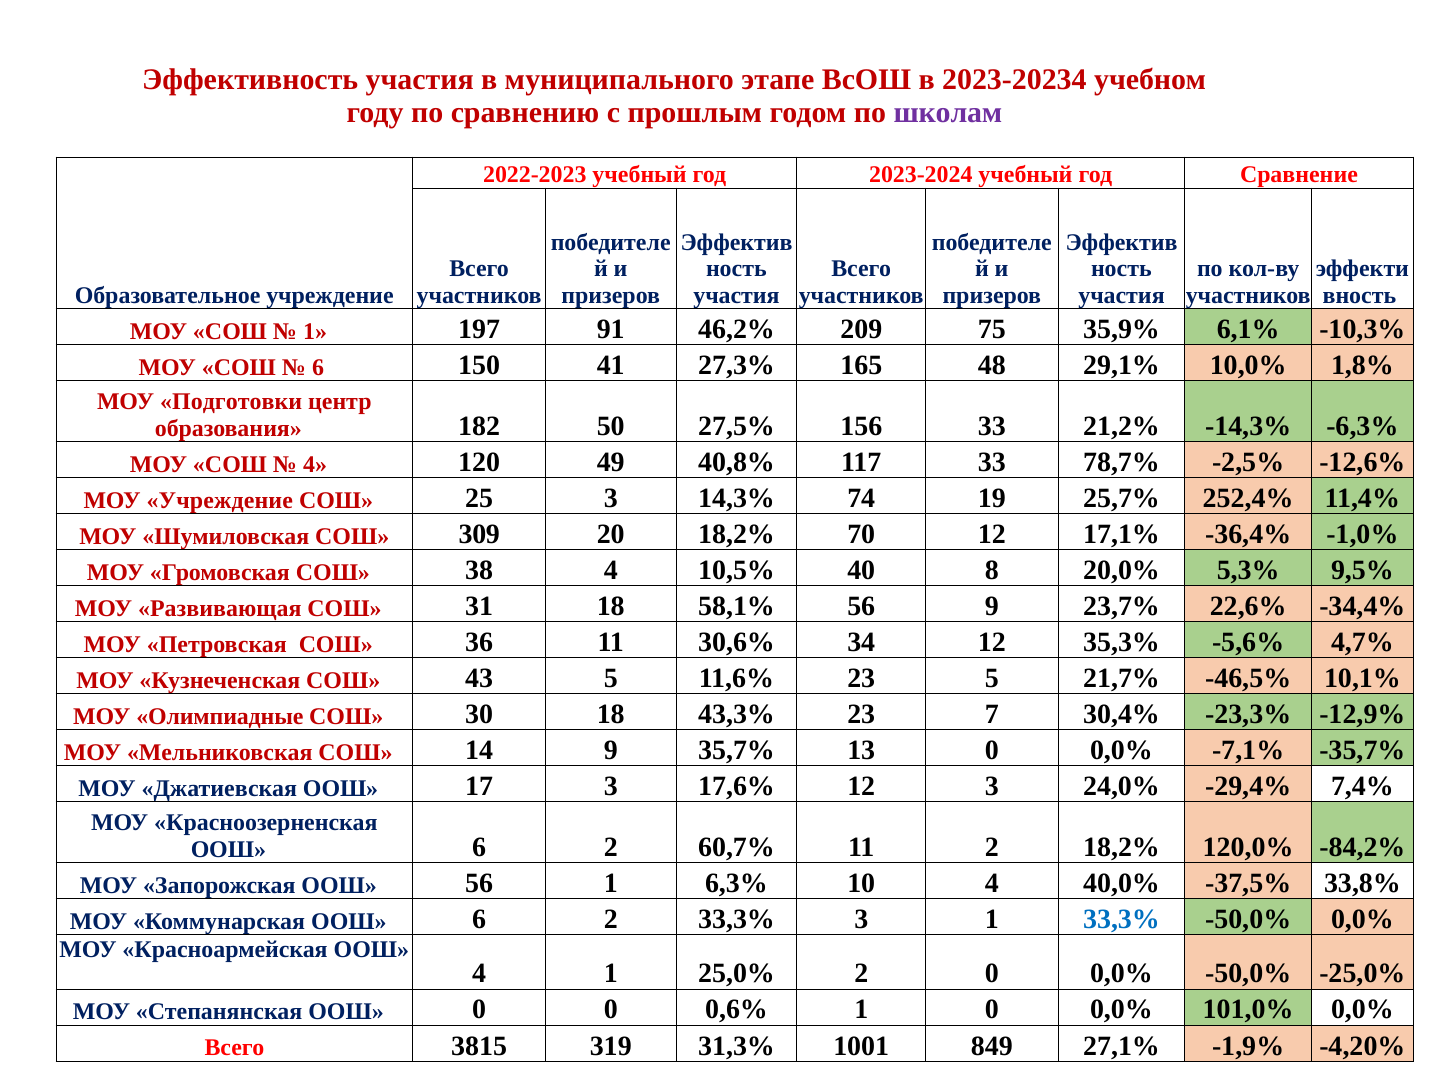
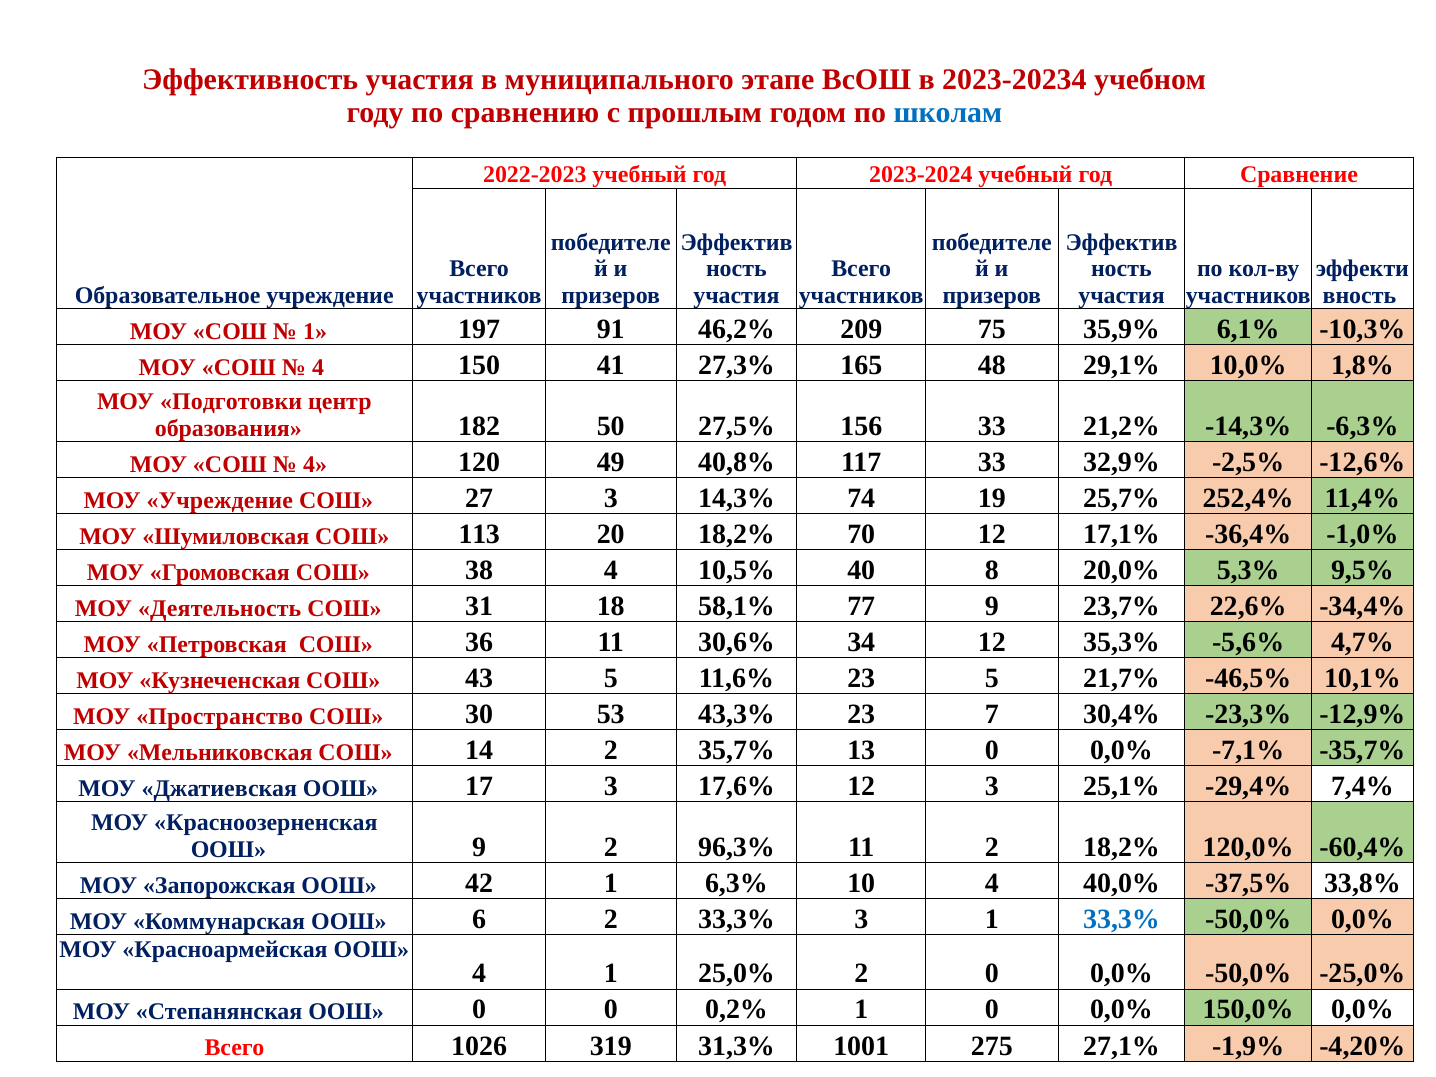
школам colour: purple -> blue (948, 112)
6: 6 -> 4 (318, 368)
78,7%: 78,7% -> 32,9% (1121, 462)
25: 25 -> 27 (479, 498)
309: 309 -> 113 (479, 534)
Развивающая: Развивающая -> Деятельность (220, 608)
58,1% 56: 56 -> 77 (861, 606)
Олимпиадные: Олимпиадные -> Пространство (220, 716)
30 18: 18 -> 53 (611, 714)
14 9: 9 -> 2 (611, 750)
24,0%: 24,0% -> 25,1% (1121, 786)
6: 6 -> 9 (479, 847)
60,7%: 60,7% -> 96,3% (736, 847)
-84,2%: -84,2% -> -60,4% (1362, 847)
ООШ 56: 56 -> 42 (479, 883)
0,6%: 0,6% -> 0,2% (736, 1010)
101,0%: 101,0% -> 150,0% (1248, 1010)
3815: 3815 -> 1026 (479, 1046)
849: 849 -> 275 (992, 1046)
